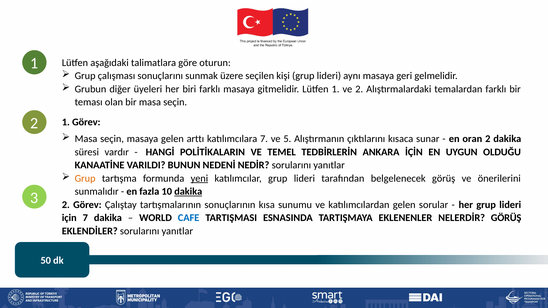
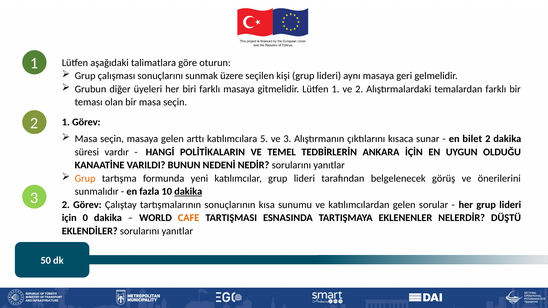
katılımcılara 7: 7 -> 5 (264, 139)
ve 5: 5 -> 3 (287, 139)
oran: oran -> bilet (472, 139)
yeni underline: present -> none (199, 178)
için 7: 7 -> 0 (85, 218)
CAFE colour: blue -> orange (189, 218)
NELERDİR GÖRÜŞ: GÖRÜŞ -> DÜŞTÜ (506, 218)
